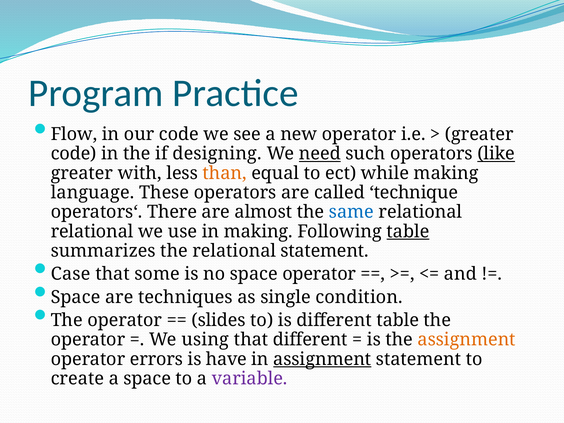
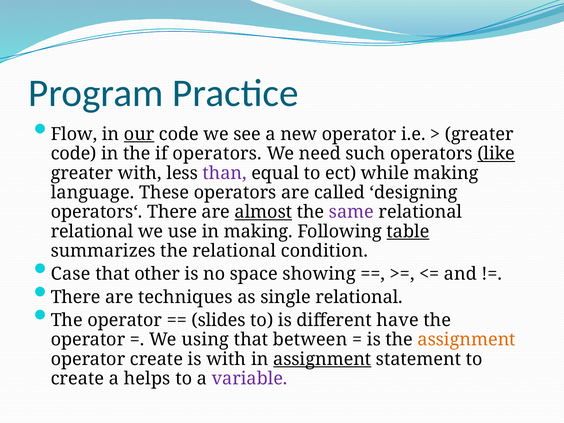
our underline: none -> present (139, 134)
if designing: designing -> operators (217, 154)
need underline: present -> none (320, 154)
than colour: orange -> purple (225, 173)
technique: technique -> designing (414, 193)
almost underline: none -> present (263, 212)
same colour: blue -> purple (351, 212)
relational statement: statement -> condition (324, 251)
some: some -> other (157, 274)
space operator: operator -> showing (319, 274)
Space: Space -> There (76, 297)
single condition: condition -> relational (359, 297)
different table: table -> have (398, 320)
that different: different -> between (310, 340)
operator errors: errors -> create (156, 359)
is have: have -> with (226, 359)
a space: space -> helps (147, 379)
